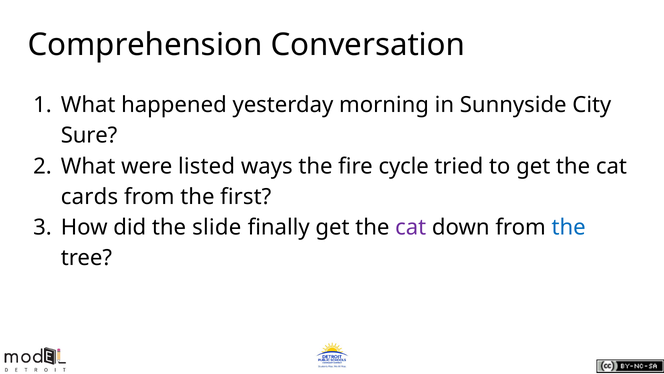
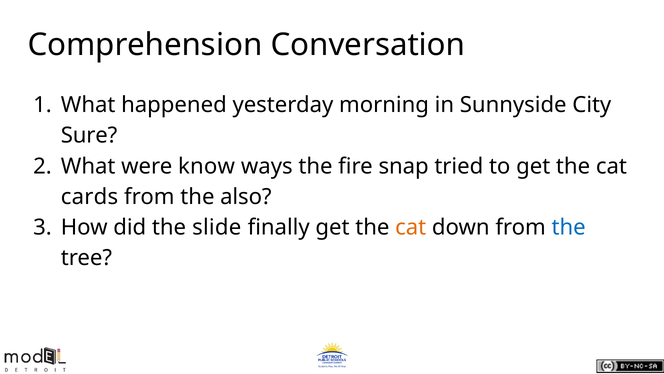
listed: listed -> know (206, 166)
cycle: cycle -> snap (404, 166)
first: first -> also (246, 197)
cat colour: purple -> orange (411, 227)
